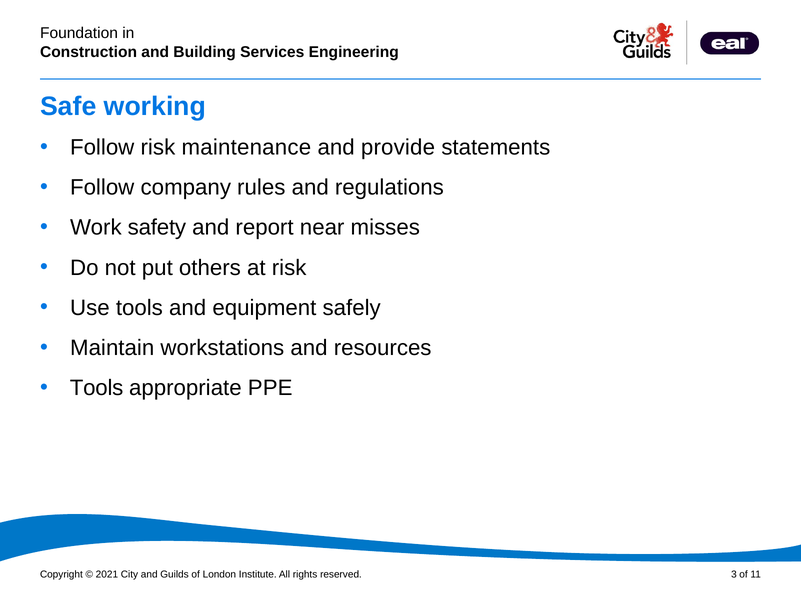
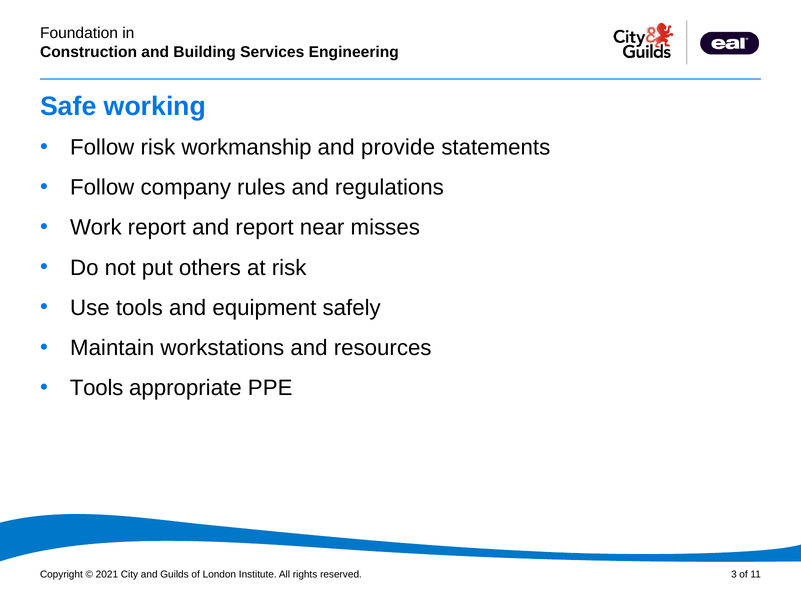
maintenance: maintenance -> workmanship (247, 147)
Work safety: safety -> report (157, 228)
